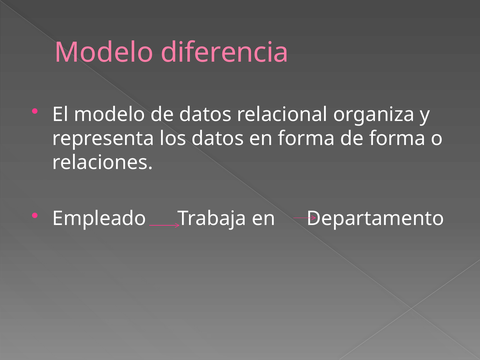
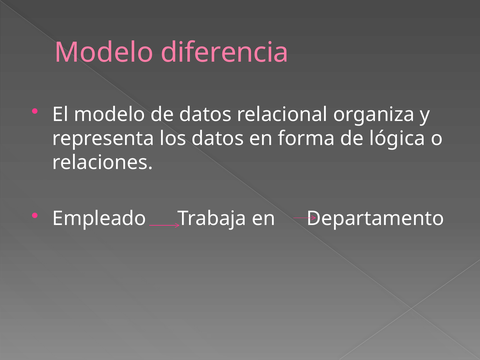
de forma: forma -> lógica (397, 139)
